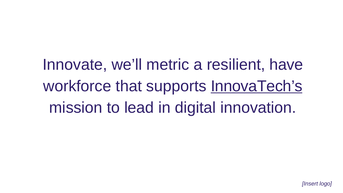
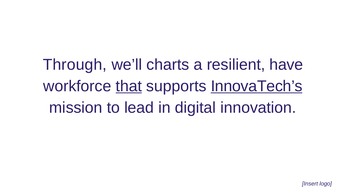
Innovate: Innovate -> Through (75, 65)
metric: metric -> charts (168, 65)
that underline: none -> present (129, 86)
